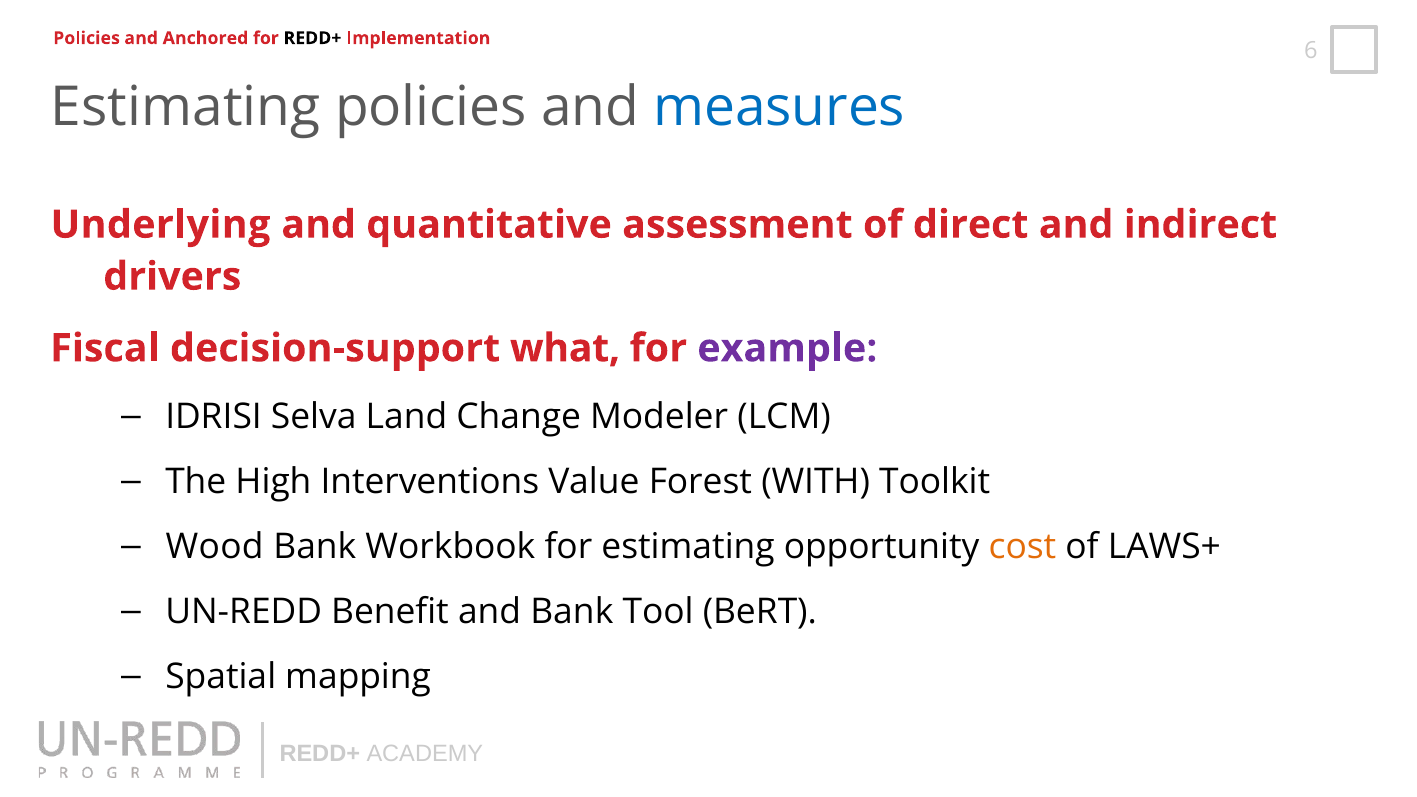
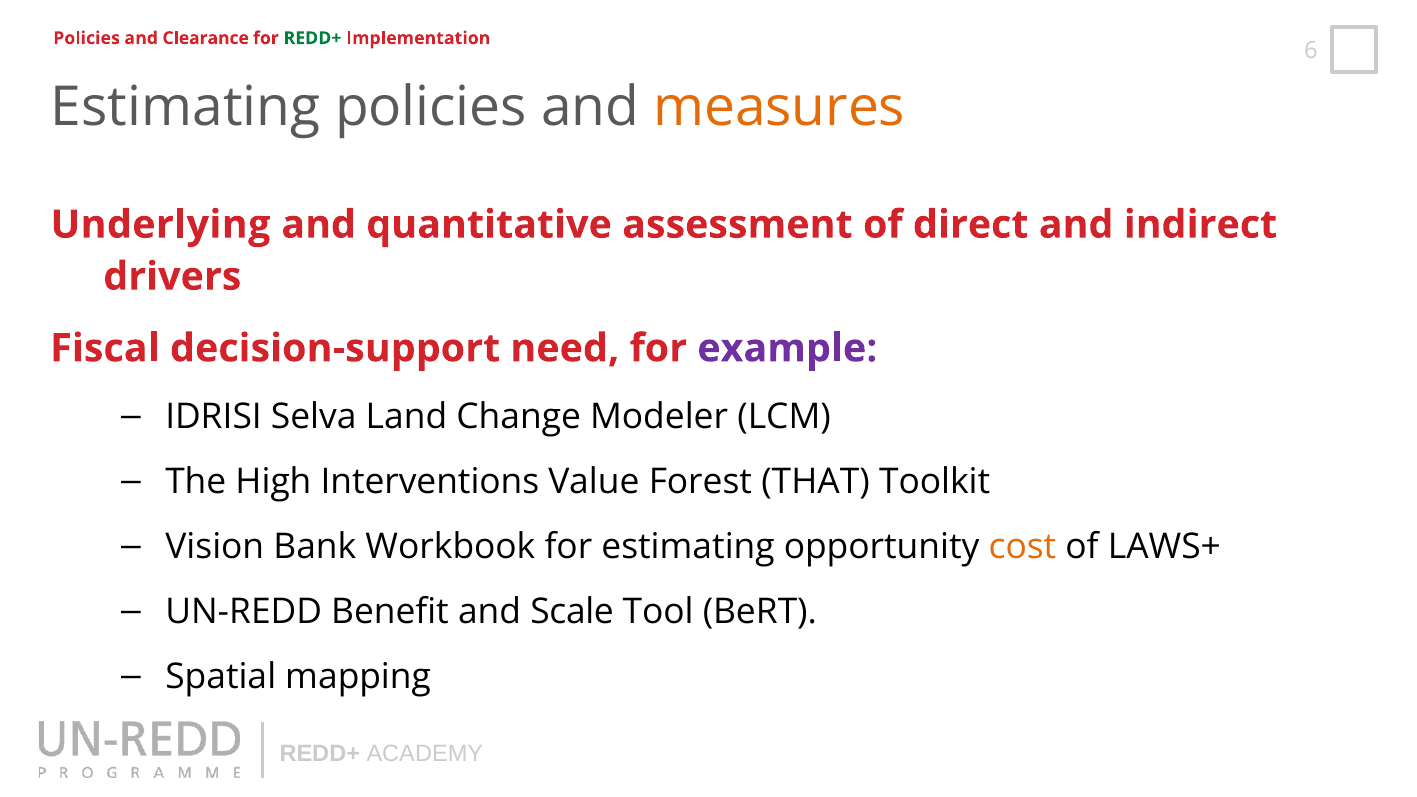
Anchored: Anchored -> Clearance (206, 38)
REDD+ colour: black -> green (313, 38)
measures colour: blue -> orange (779, 108)
what: what -> need (565, 348)
WITH: WITH -> THAT (816, 482)
Wood: Wood -> Vision (215, 547)
and Bank: Bank -> Scale (572, 612)
